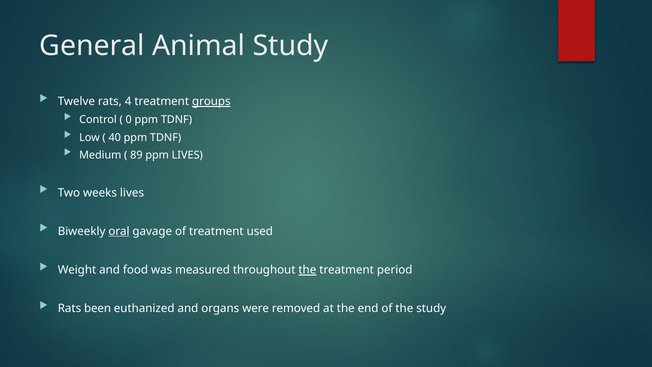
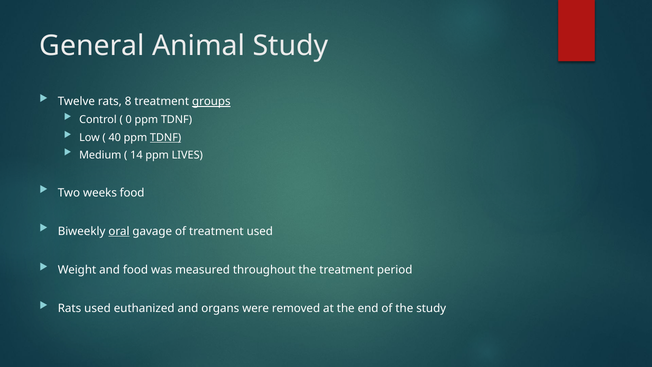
4: 4 -> 8 (128, 102)
TDNF underline: none -> present (166, 137)
89: 89 -> 14 (136, 155)
weeks lives: lives -> food (132, 193)
the underline: present -> none (307, 270)
Rats been: been -> used (97, 308)
